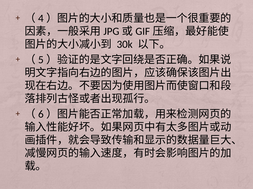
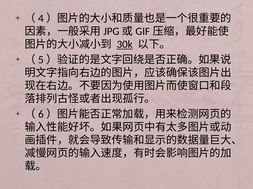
30k underline: none -> present (125, 45)
